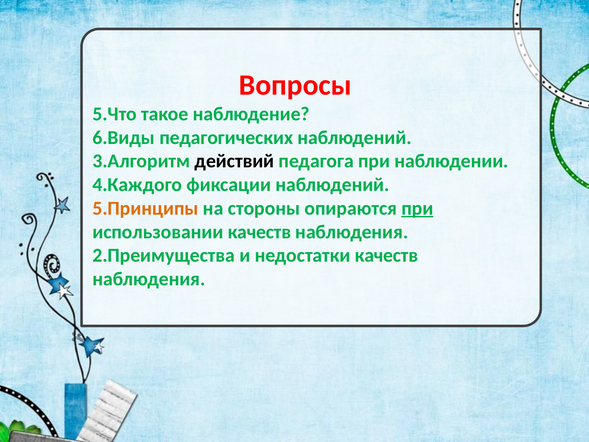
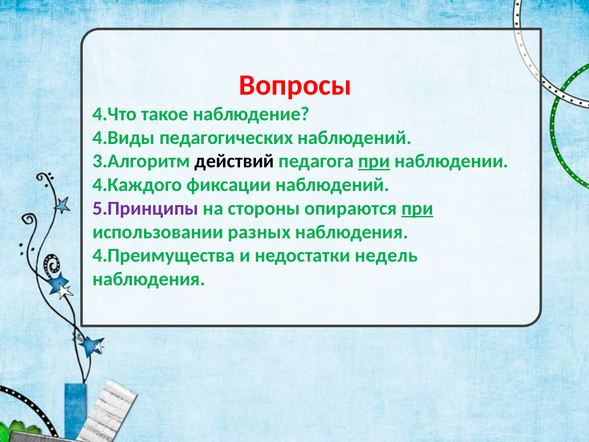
5.Что: 5.Что -> 4.Что (115, 114)
6.Виды: 6.Виды -> 4.Виды (124, 137)
при underline: none -> present (374, 161)
5.Принципы colour: orange -> purple (146, 208)
использовании качеств: качеств -> разных (259, 232)
2.Преимущества: 2.Преимущества -> 4.Преимущества (164, 255)
недостатки качеств: качеств -> недель (386, 255)
